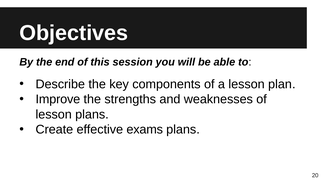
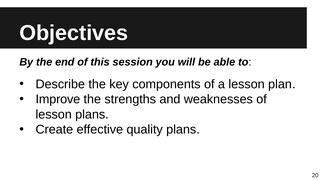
exams: exams -> quality (145, 129)
